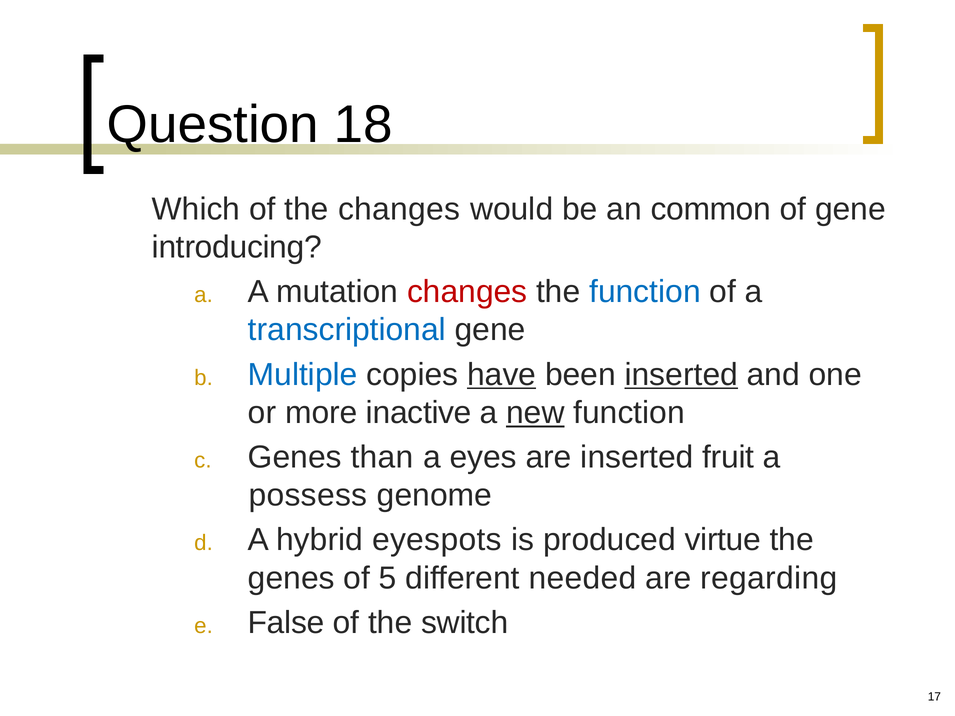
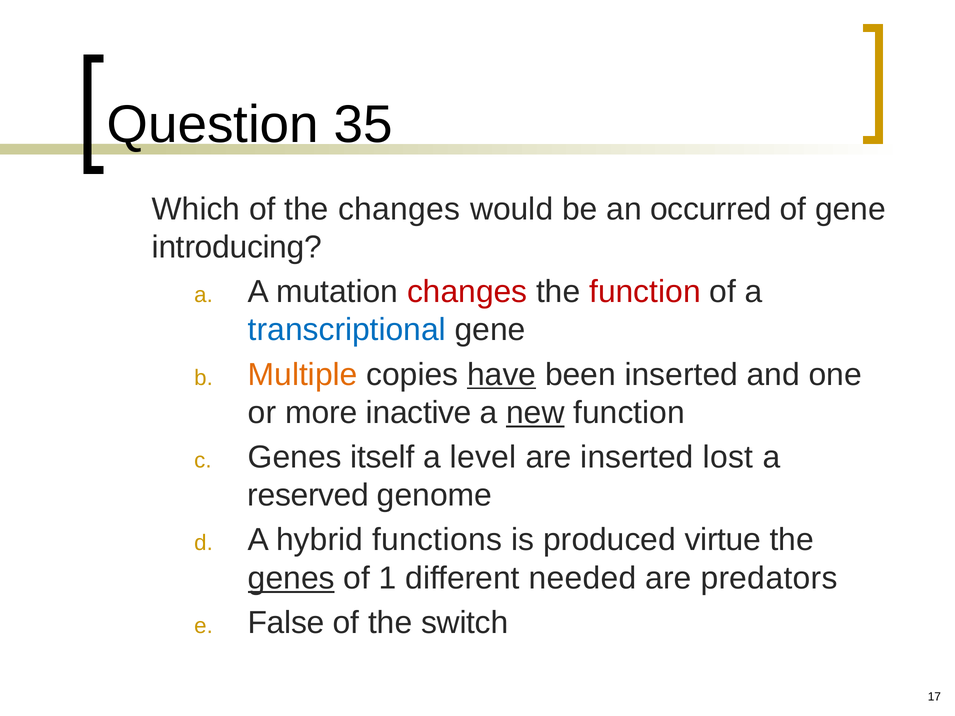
18: 18 -> 35 (363, 125)
common: common -> occurred (711, 209)
function colour: blue -> red (645, 292)
Multiple colour: blue -> orange (303, 375)
inserted underline: present -> none (681, 375)
than: than -> itself (382, 457)
eyes: eyes -> level (483, 457)
fruit: fruit -> lost (728, 457)
possess: possess -> reserved (308, 496)
eyespots: eyespots -> functions (437, 540)
genes underline: none -> present (291, 578)
5: 5 -> 1 (388, 578)
regarding: regarding -> predators (769, 578)
